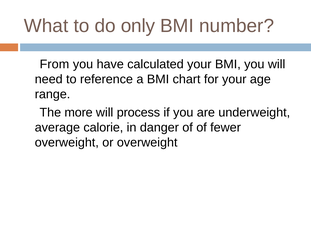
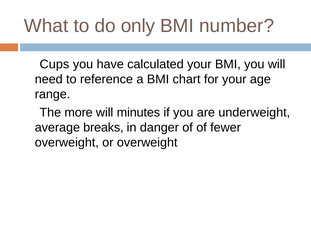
From: From -> Cups (54, 64)
process: process -> minutes (138, 113)
calorie: calorie -> breaks (103, 128)
